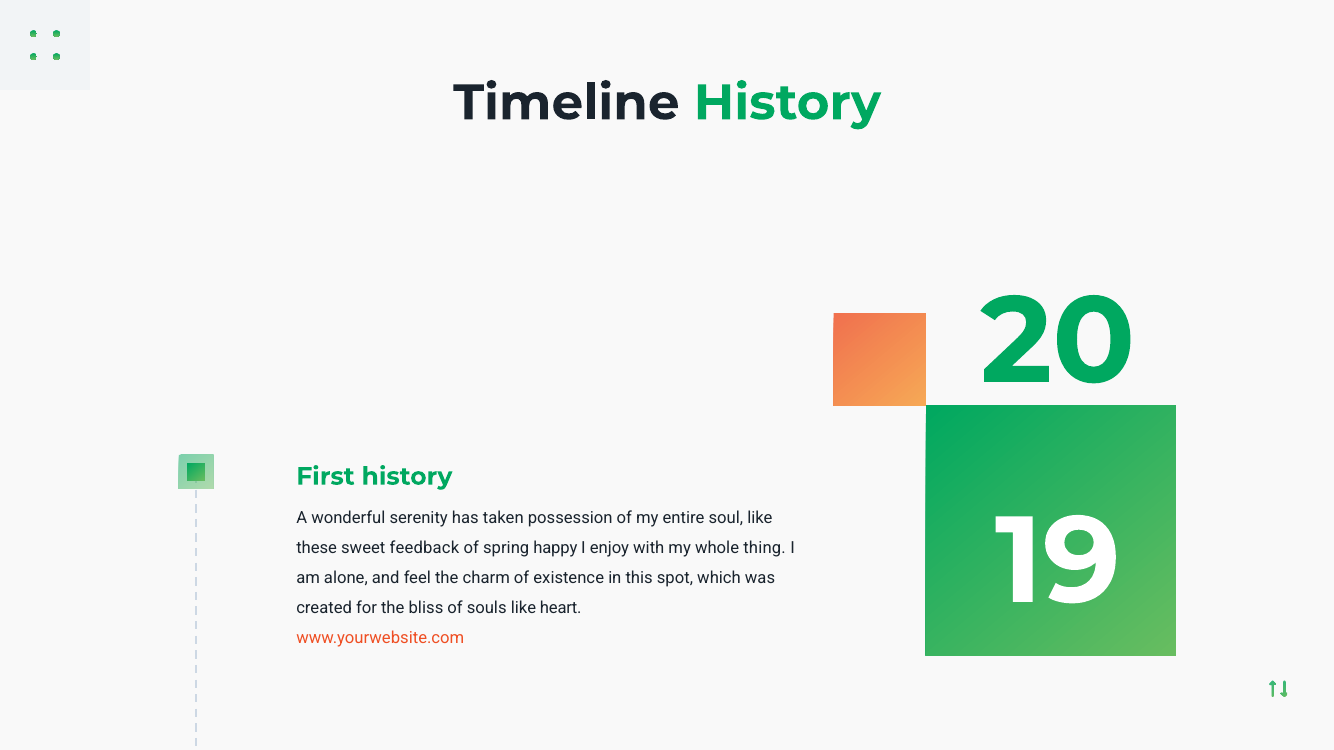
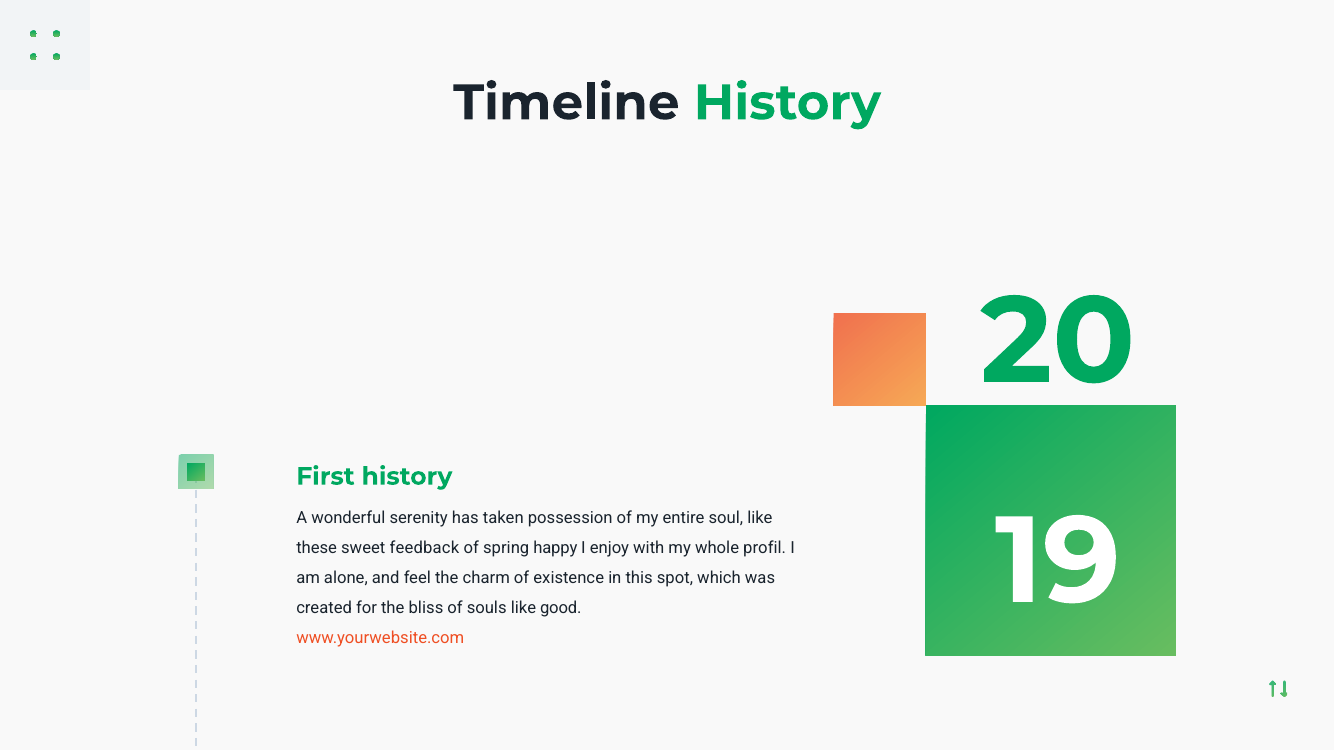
thing: thing -> profil (765, 548)
heart: heart -> good (561, 609)
